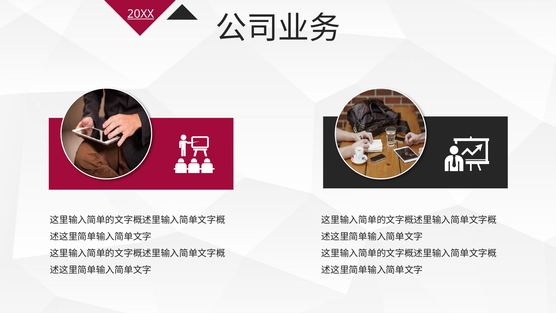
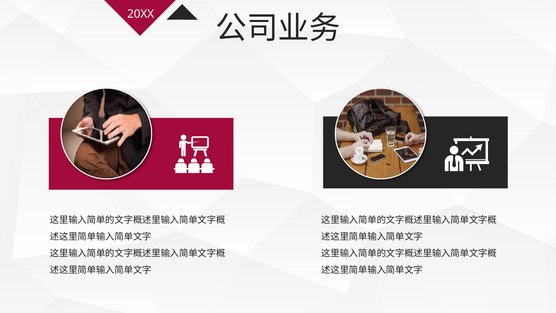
20XX underline: present -> none (141, 14)
